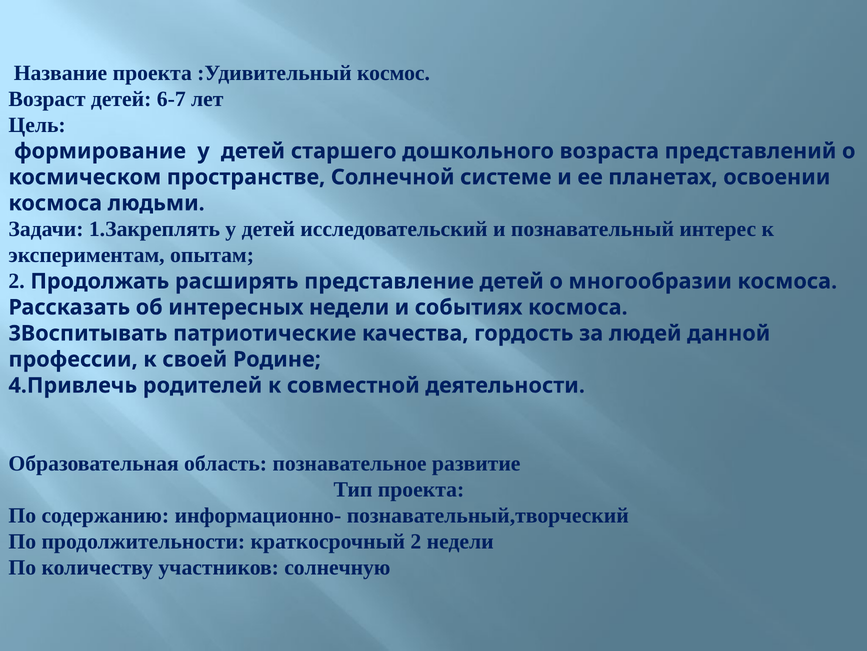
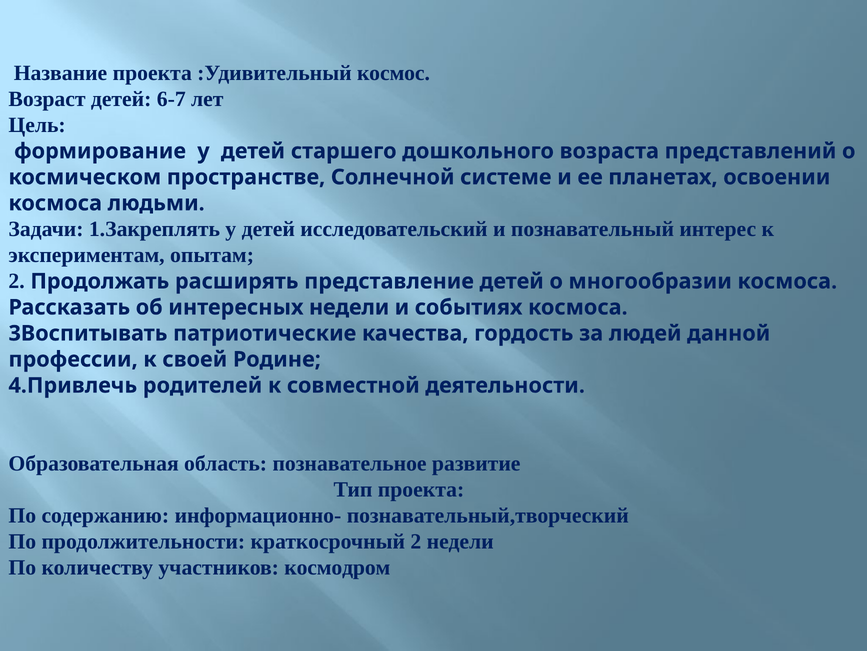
солнечную: солнечную -> космодром (337, 567)
